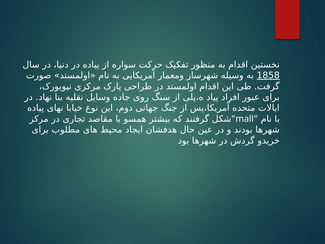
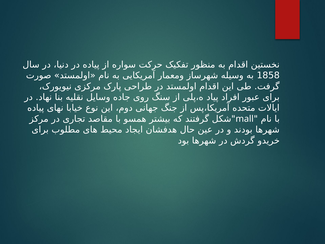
1858 underline: present -> none (268, 75)
